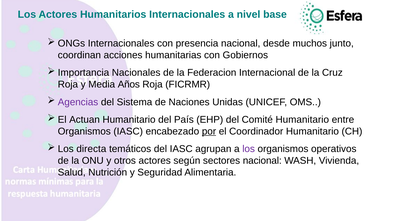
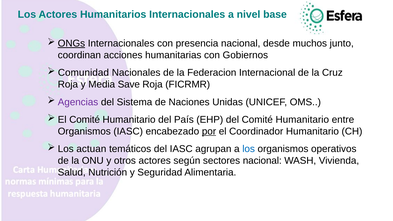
ONGs underline: none -> present (71, 43)
Importancia: Importancia -> Comunidad (83, 73)
Años: Años -> Save (129, 85)
El Actuan: Actuan -> Comité (85, 120)
directa: directa -> actuan (91, 149)
los colour: purple -> blue (249, 149)
